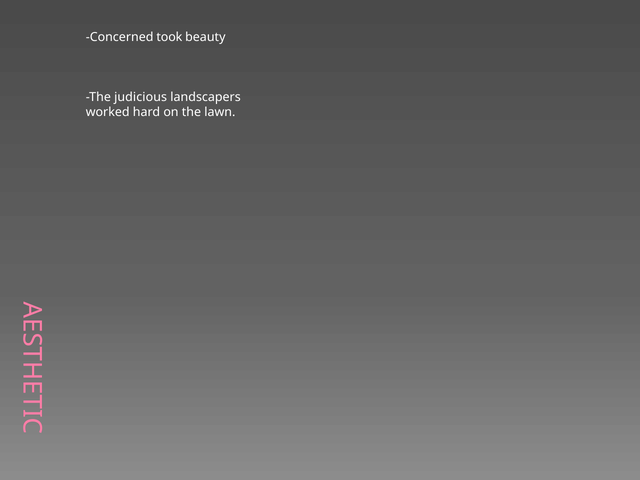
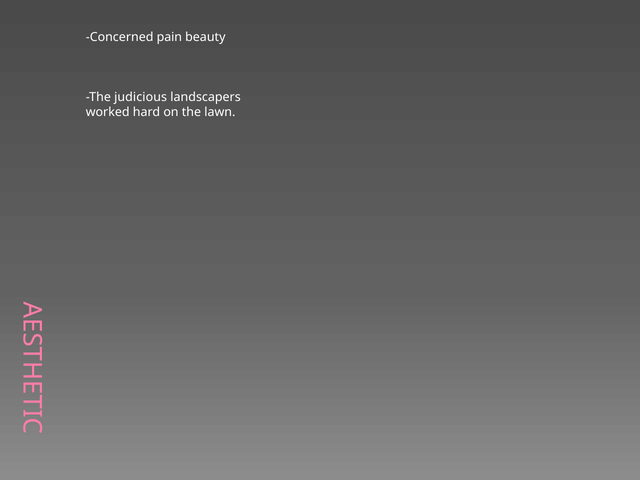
took: took -> pain (169, 37)
